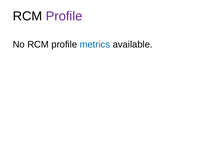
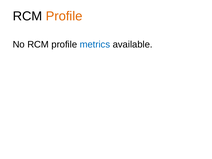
Profile colour: purple -> orange (64, 16)
